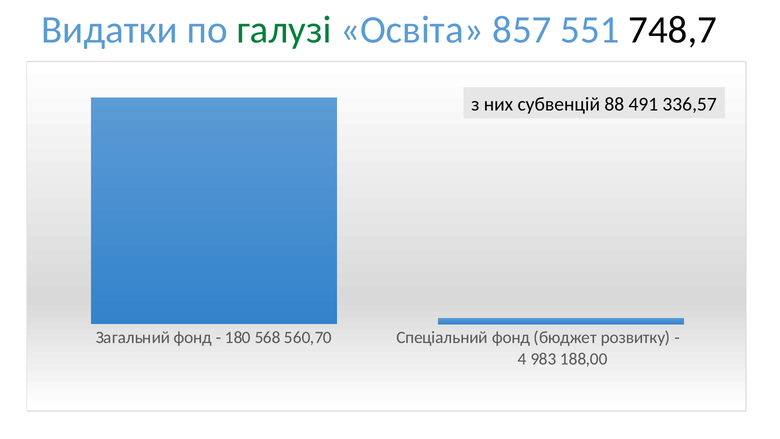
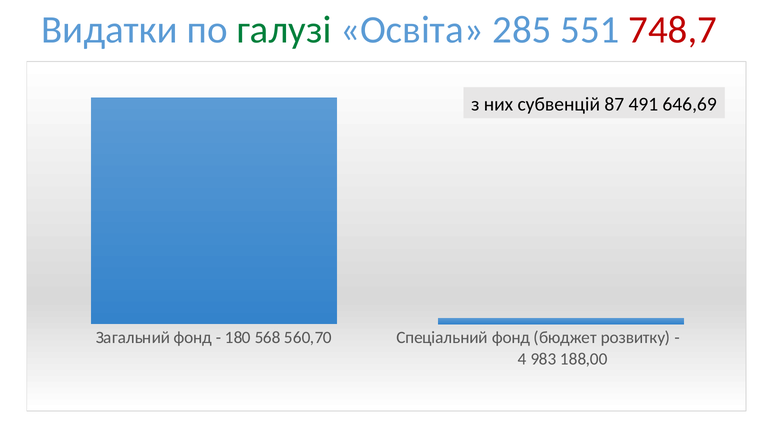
857: 857 -> 285 (522, 30)
748,7 colour: black -> red (673, 30)
88: 88 -> 87 (614, 104)
336,57: 336,57 -> 646,69 (690, 104)
